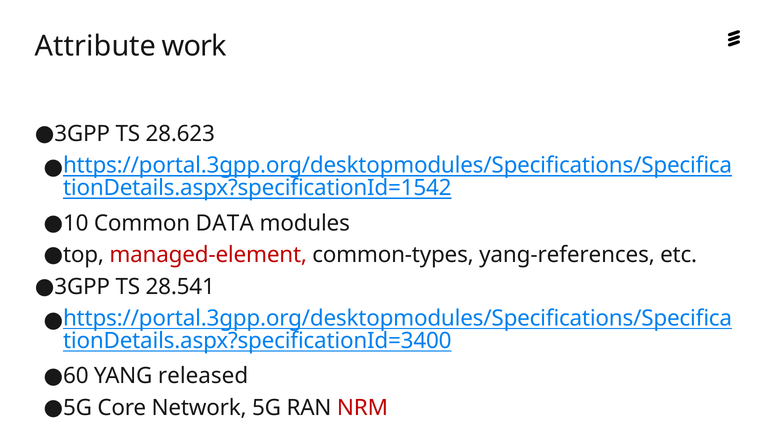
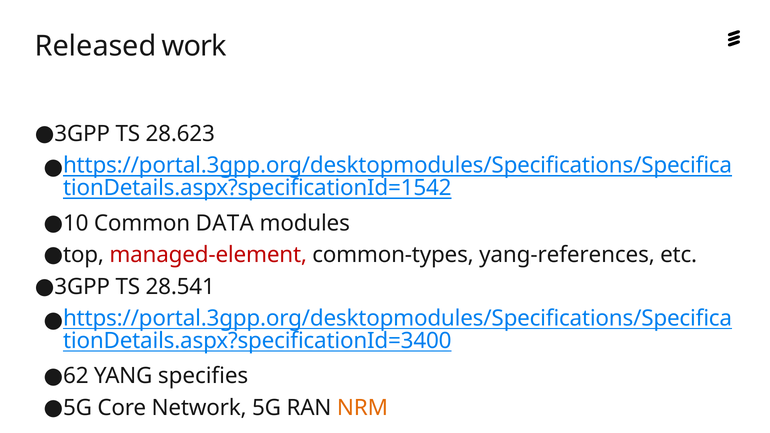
Attribute: Attribute -> Released (96, 46)
60: 60 -> 62 (76, 376)
released: released -> specifies (203, 376)
NRM colour: red -> orange (362, 408)
